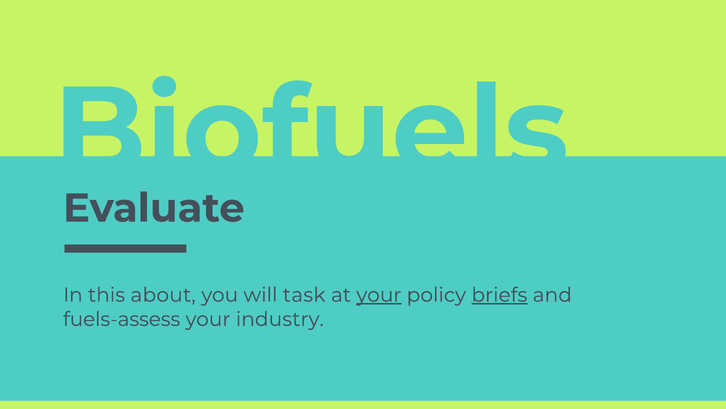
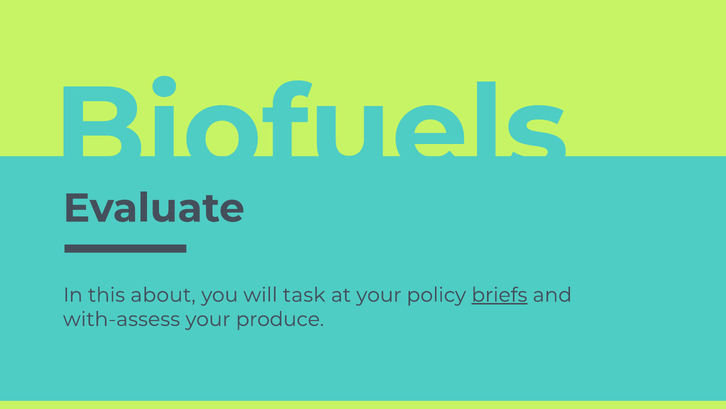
your underline: present -> none (379, 295)
fuels-assess: fuels-assess -> with-assess (122, 319)
industry: industry -> produce (280, 319)
